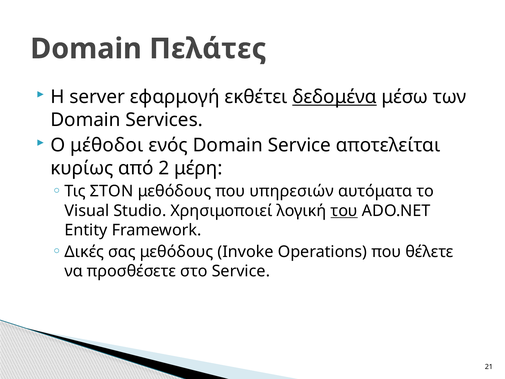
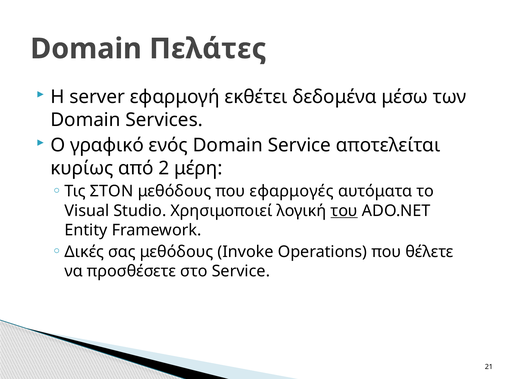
δεδομένα underline: present -> none (335, 97)
μέθοδοι: μέθοδοι -> γραφικό (107, 145)
υπηρεσιών: υπηρεσιών -> εφαρμογές (292, 191)
